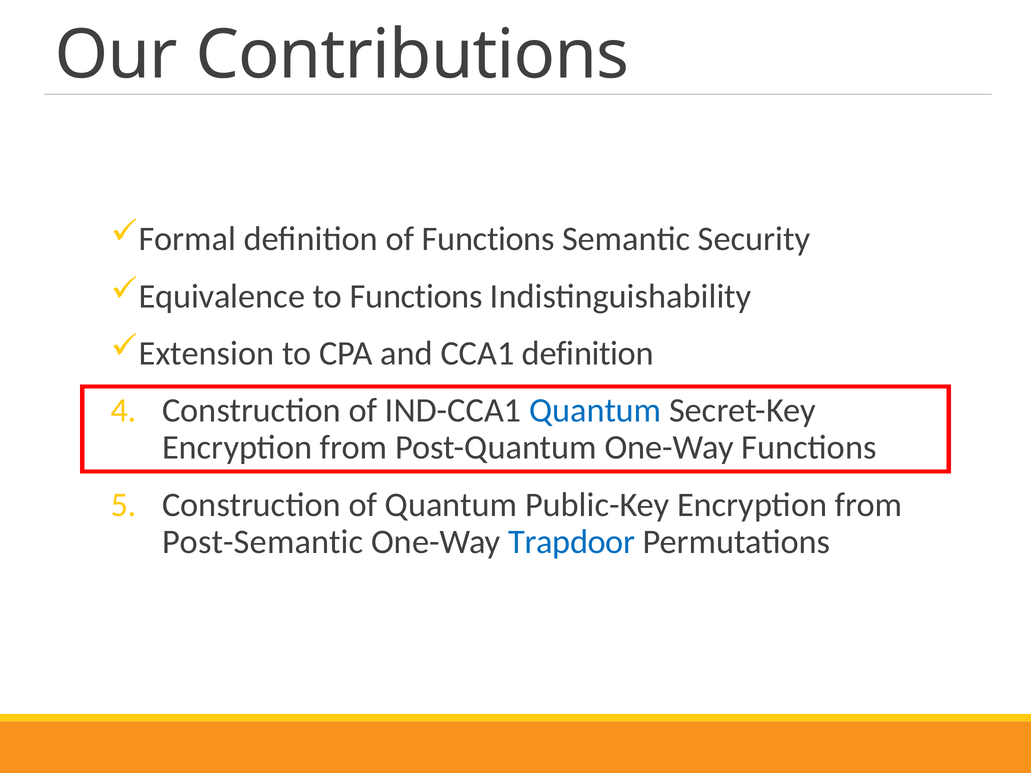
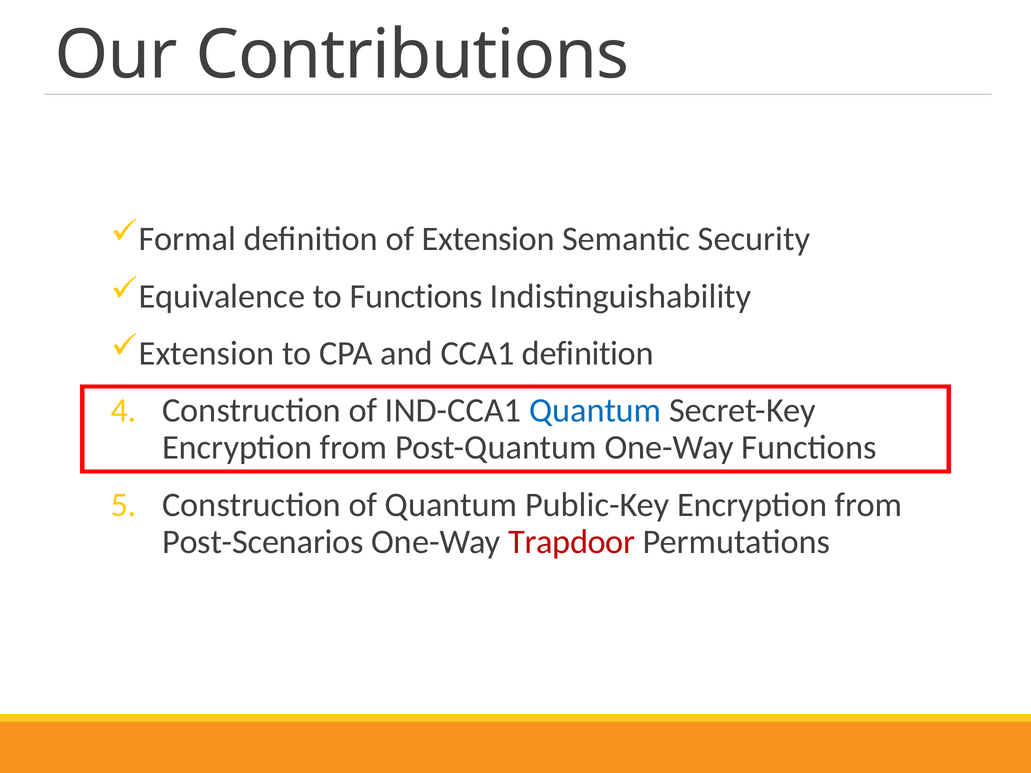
of Functions: Functions -> Extension (488, 239)
Post-Semantic: Post-Semantic -> Post-Scenarios (263, 542)
Trapdoor colour: blue -> red (572, 542)
